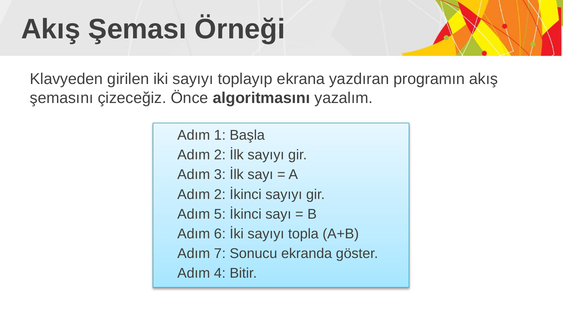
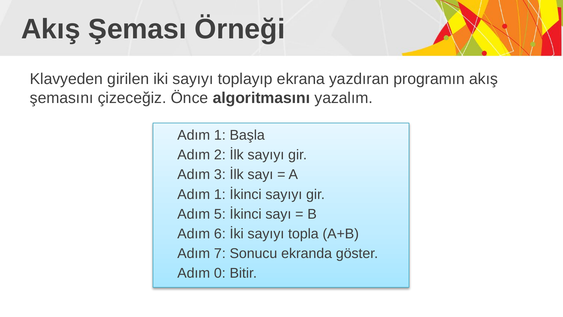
2: 2 -> 1 (220, 194)
4: 4 -> 0 (220, 273)
